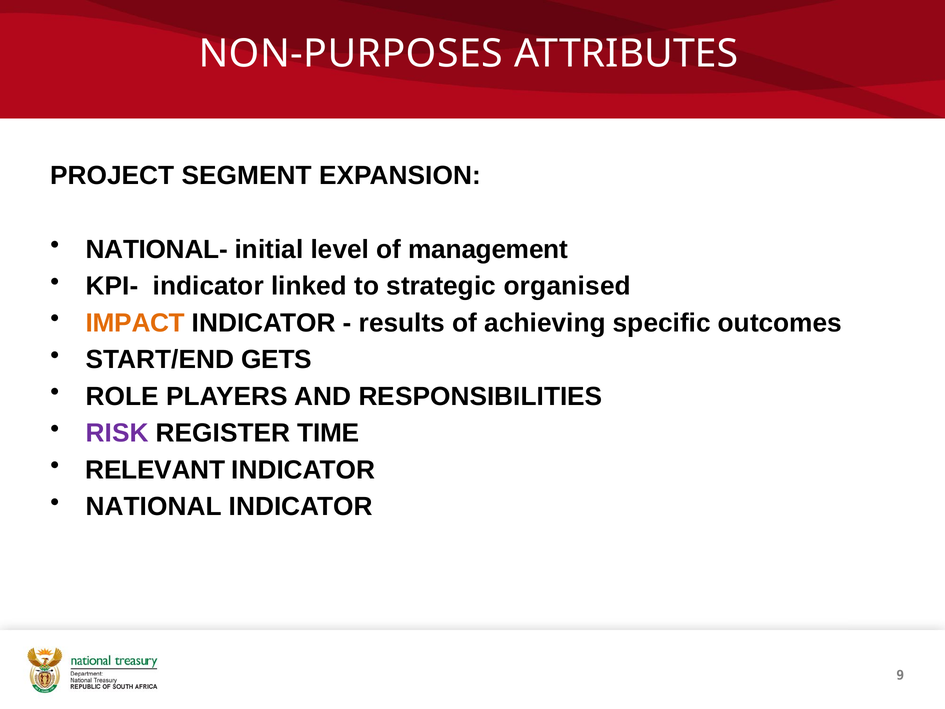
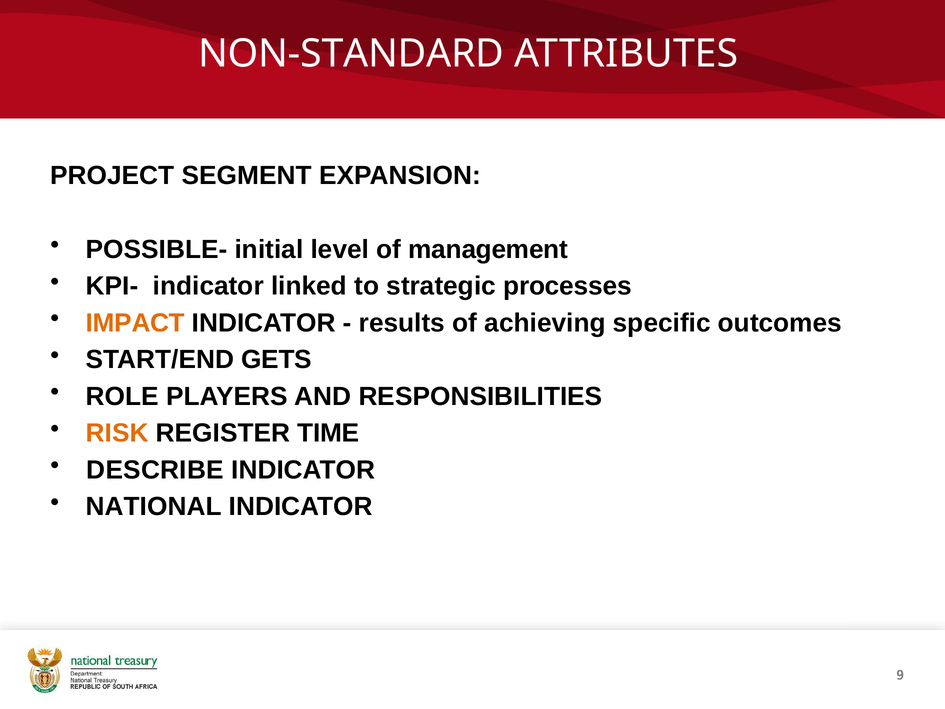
NON-PURPOSES: NON-PURPOSES -> NON-STANDARD (351, 54)
NATIONAL-: NATIONAL- -> POSSIBLE- (157, 249)
organised: organised -> processes (567, 286)
RISK colour: purple -> orange (117, 433)
RELEVANT: RELEVANT -> DESCRIBE (155, 470)
